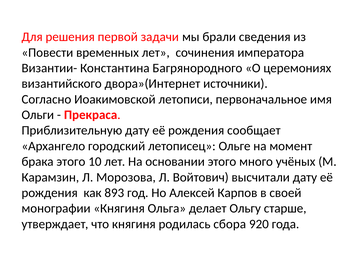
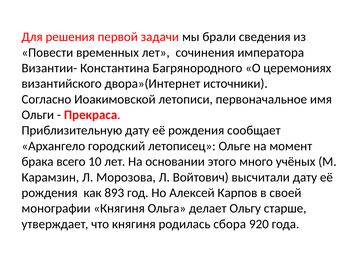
брака этого: этого -> всего (71, 161)
